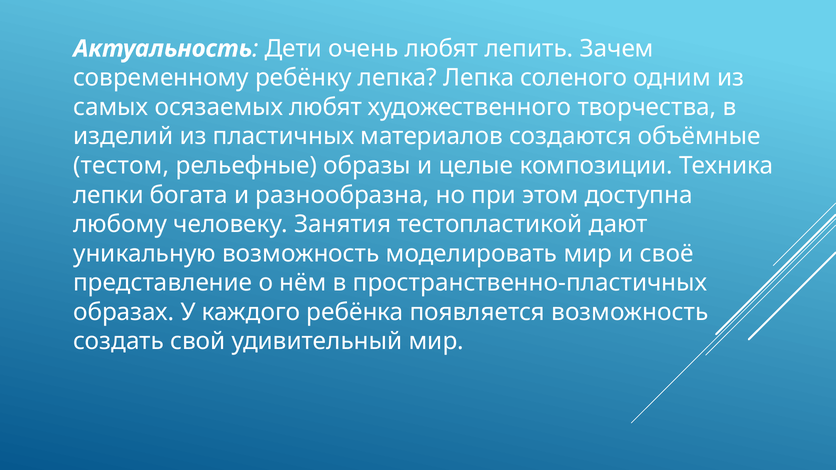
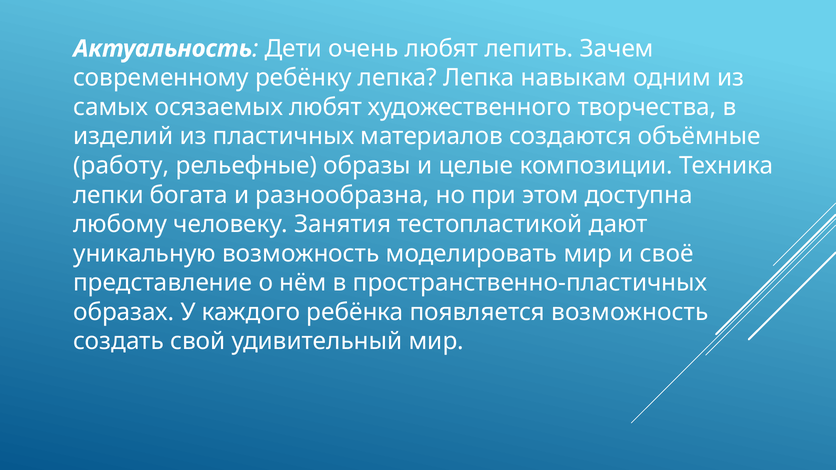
соленого: соленого -> навыкам (574, 78)
тестом: тестом -> работу (121, 166)
